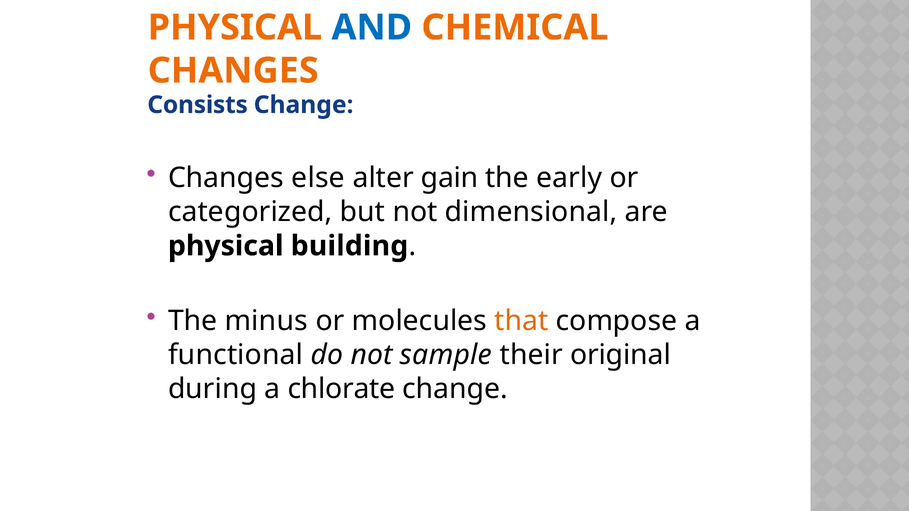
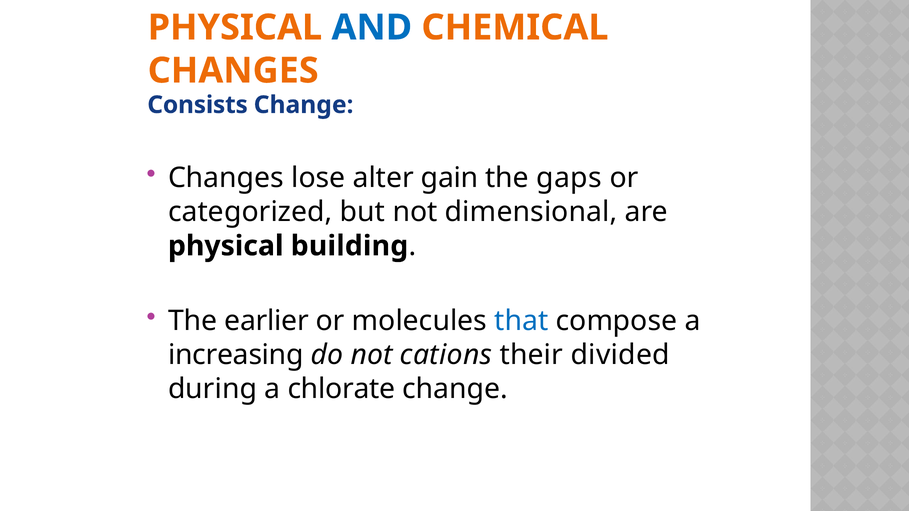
else: else -> lose (318, 178)
early: early -> gaps (569, 178)
minus: minus -> earlier (267, 321)
that colour: orange -> blue (521, 321)
functional: functional -> increasing (236, 355)
sample: sample -> cations (446, 355)
original: original -> divided (620, 355)
